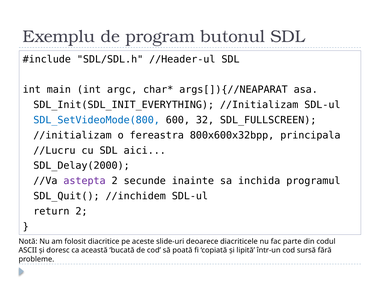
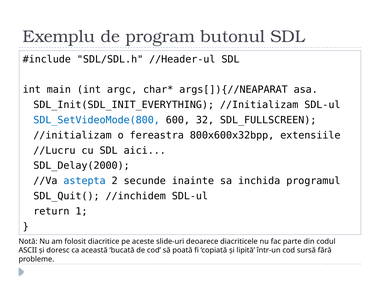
principala: principala -> extensiile (310, 135)
astepta colour: purple -> blue (85, 181)
return 2: 2 -> 1 (81, 211)
